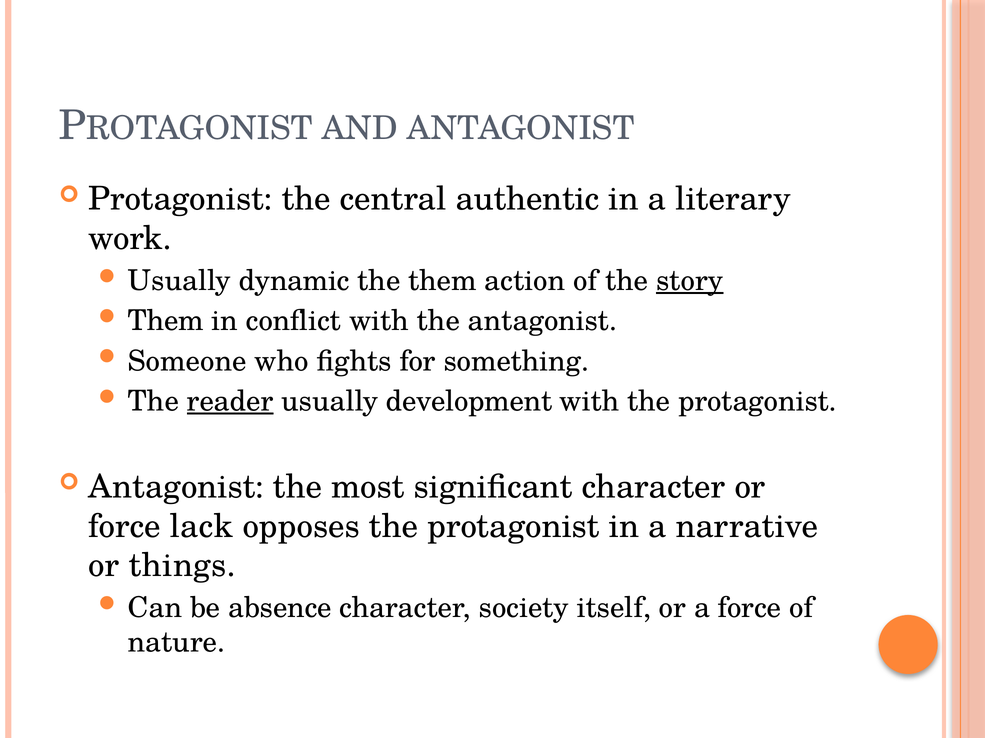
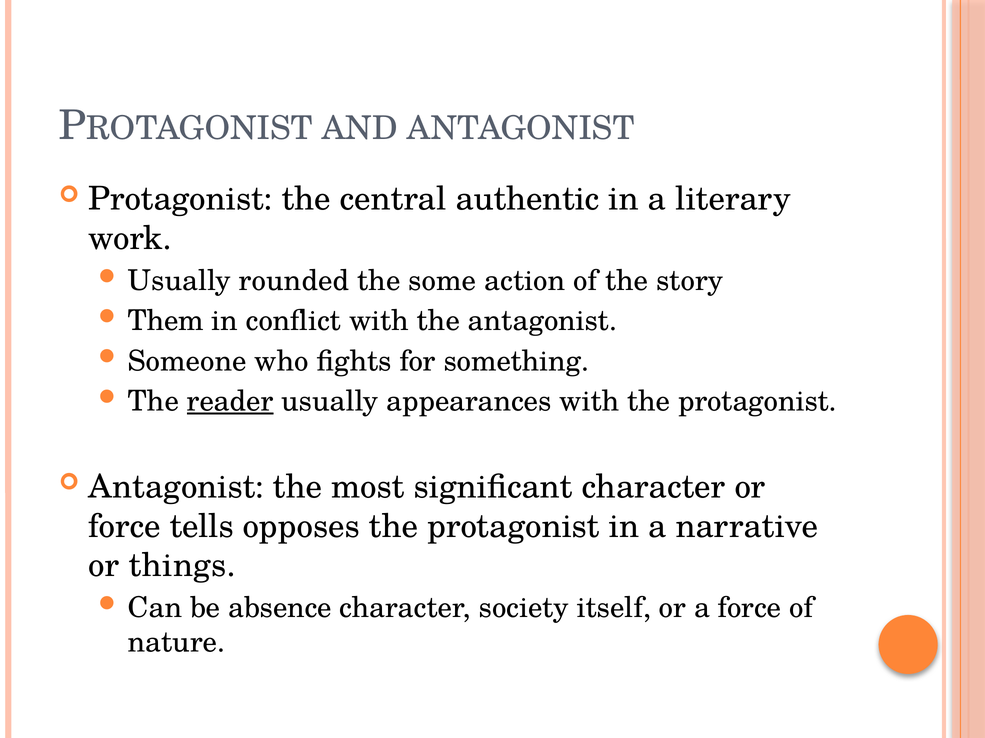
dynamic: dynamic -> rounded (294, 281)
the them: them -> some (442, 281)
story underline: present -> none (690, 281)
development: development -> appearances (469, 402)
lack: lack -> tells (202, 527)
